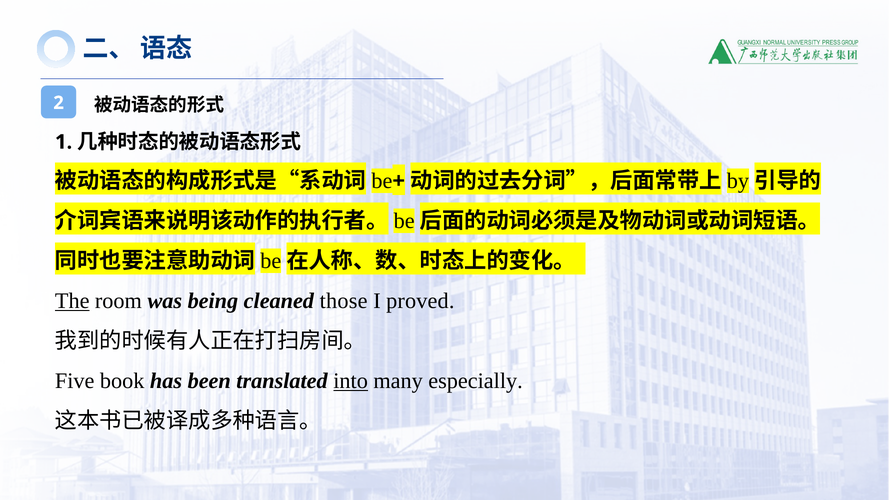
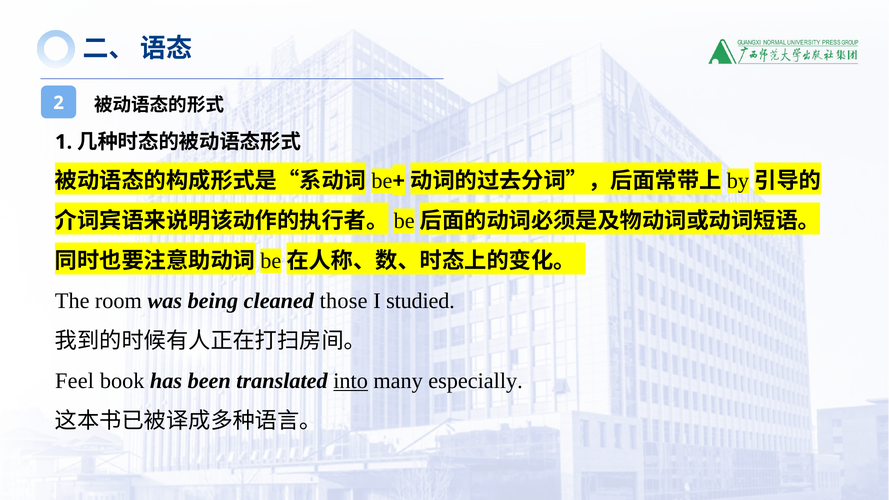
The underline: present -> none (72, 301)
proved: proved -> studied (420, 301)
Five: Five -> Feel (75, 381)
